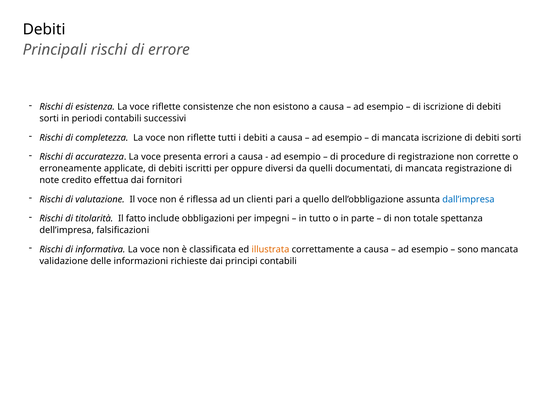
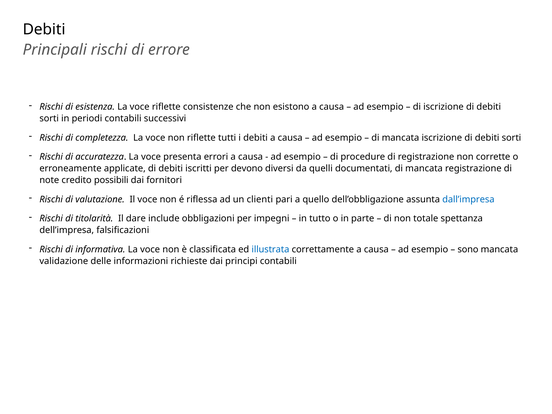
oppure: oppure -> devono (247, 168)
effettua: effettua -> possibili (111, 180)
fatto: fatto -> dare (136, 219)
illustrata colour: orange -> blue (270, 249)
